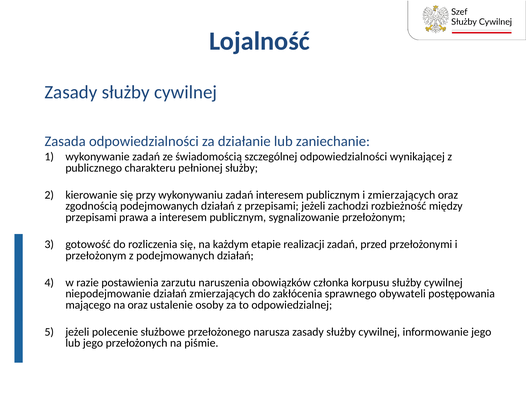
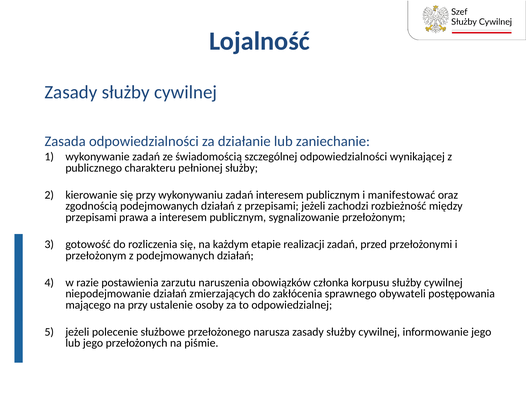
i zmierzających: zmierzających -> manifestować (401, 195)
na oraz: oraz -> przy (138, 305)
